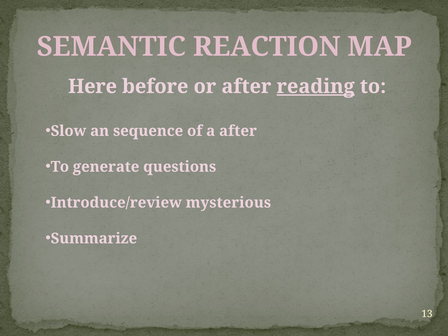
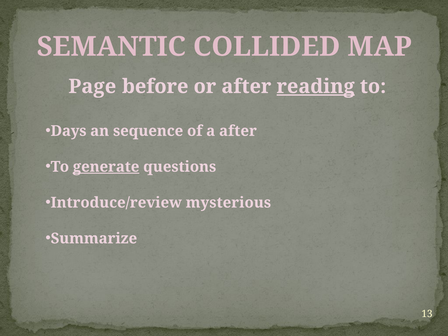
REACTION: REACTION -> COLLIDED (267, 47)
Here: Here -> Page (92, 86)
Slow: Slow -> Days (69, 131)
generate underline: none -> present (106, 167)
